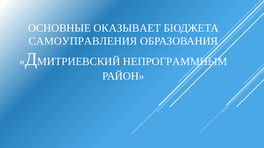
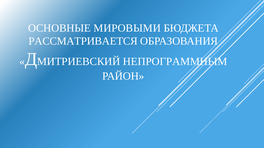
ОКАЗЫВАЕТ: ОКАЗЫВАЕТ -> МИРОВЫМИ (127, 28)
САМОУПРАВЛЕНИЯ: САМОУПРАВЛЕНИЯ -> РАССМАТРИВАЕТСЯ (83, 41)
